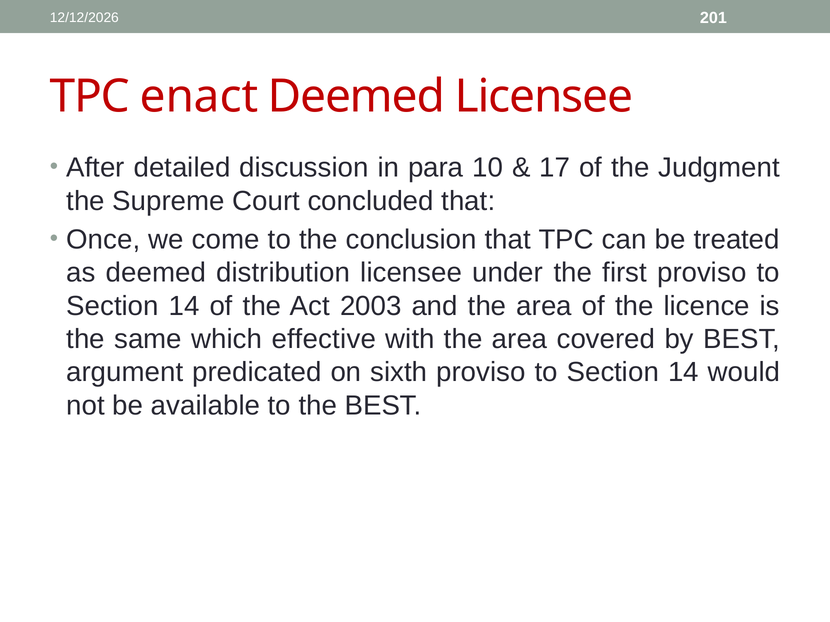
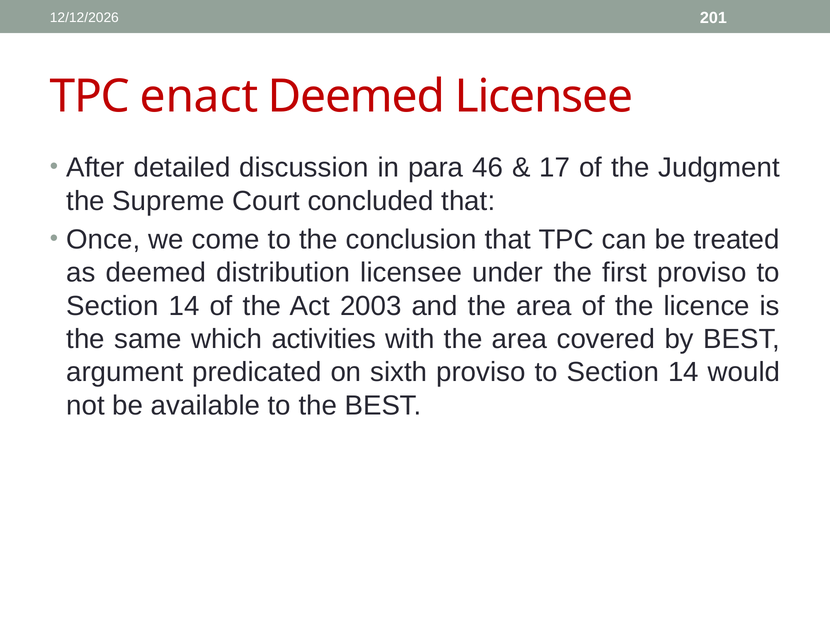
10: 10 -> 46 (488, 168)
effective: effective -> activities (324, 339)
